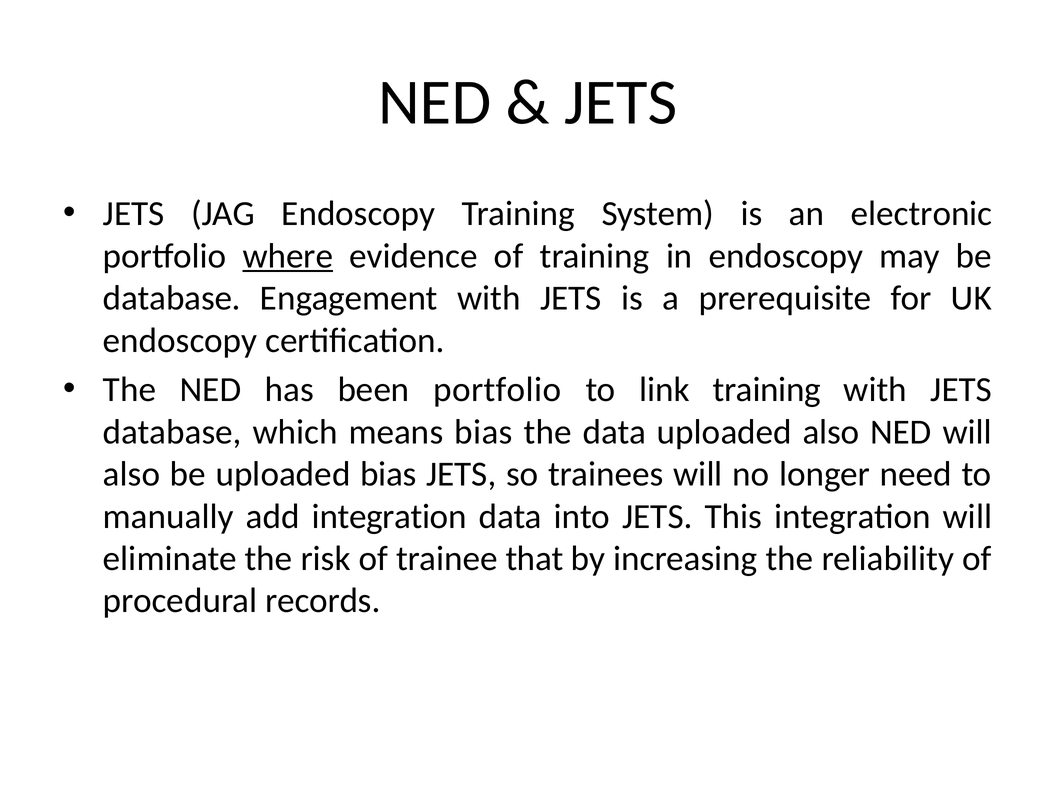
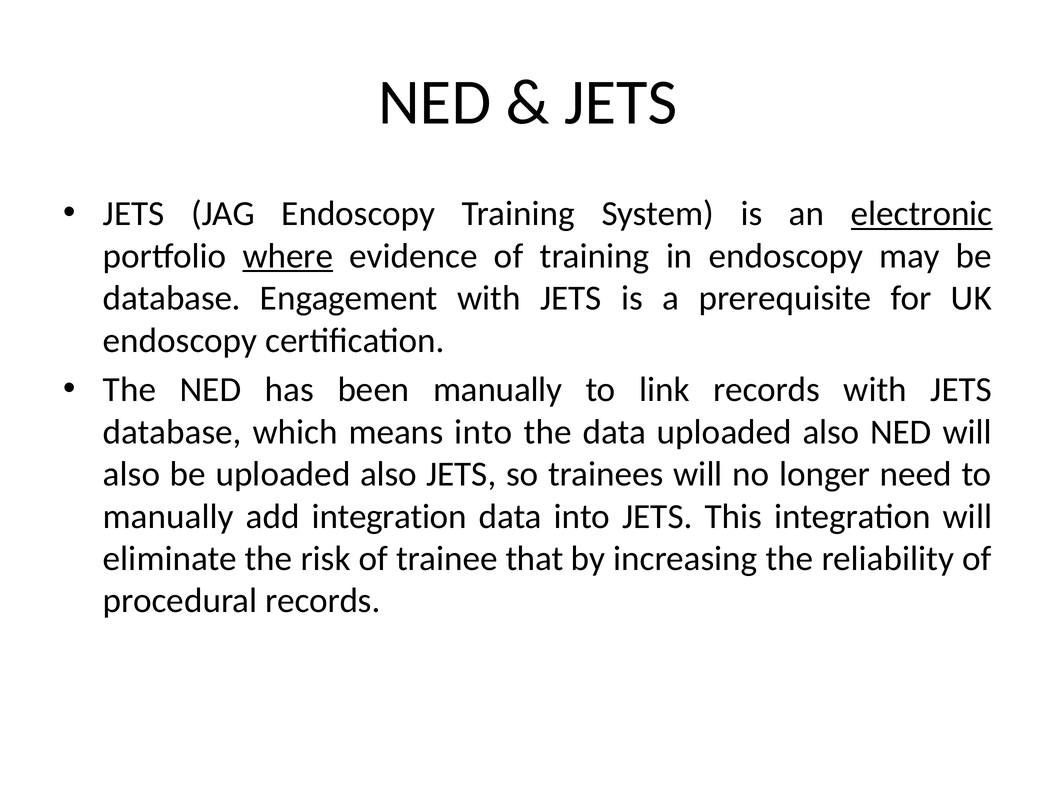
electronic underline: none -> present (922, 214)
been portfolio: portfolio -> manually (498, 390)
link training: training -> records (767, 390)
means bias: bias -> into (483, 432)
be uploaded bias: bias -> also (388, 474)
